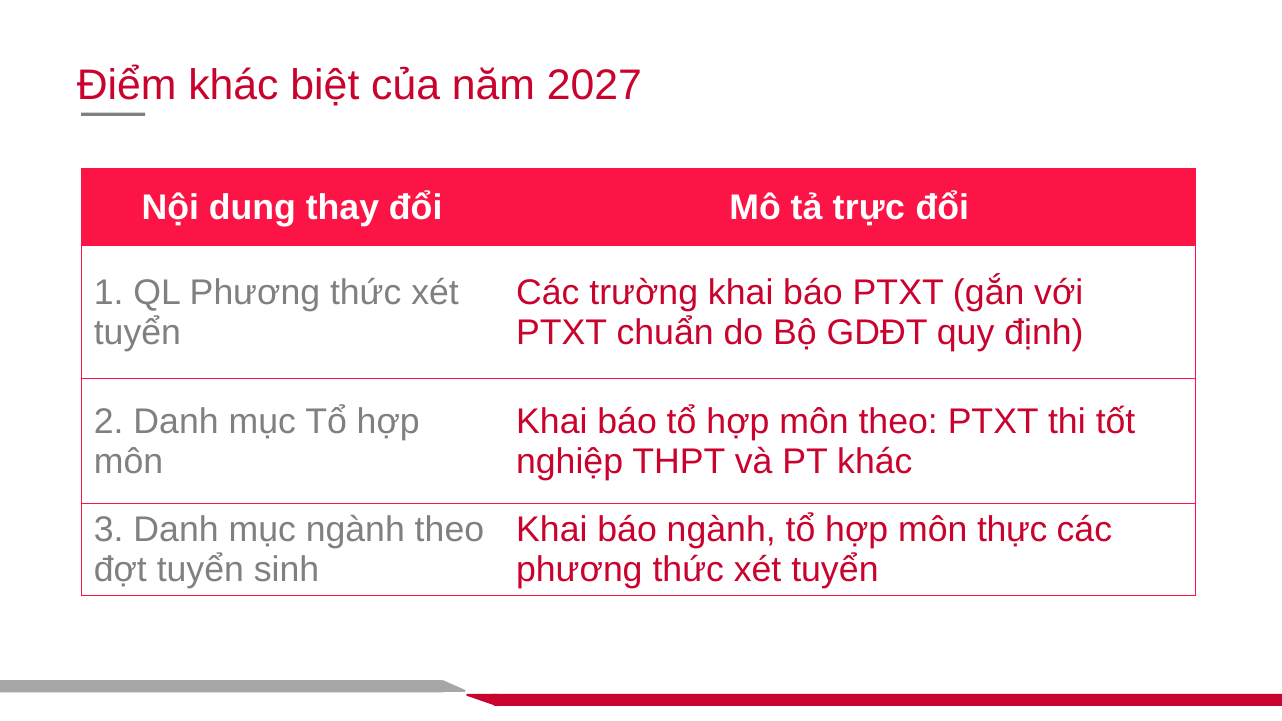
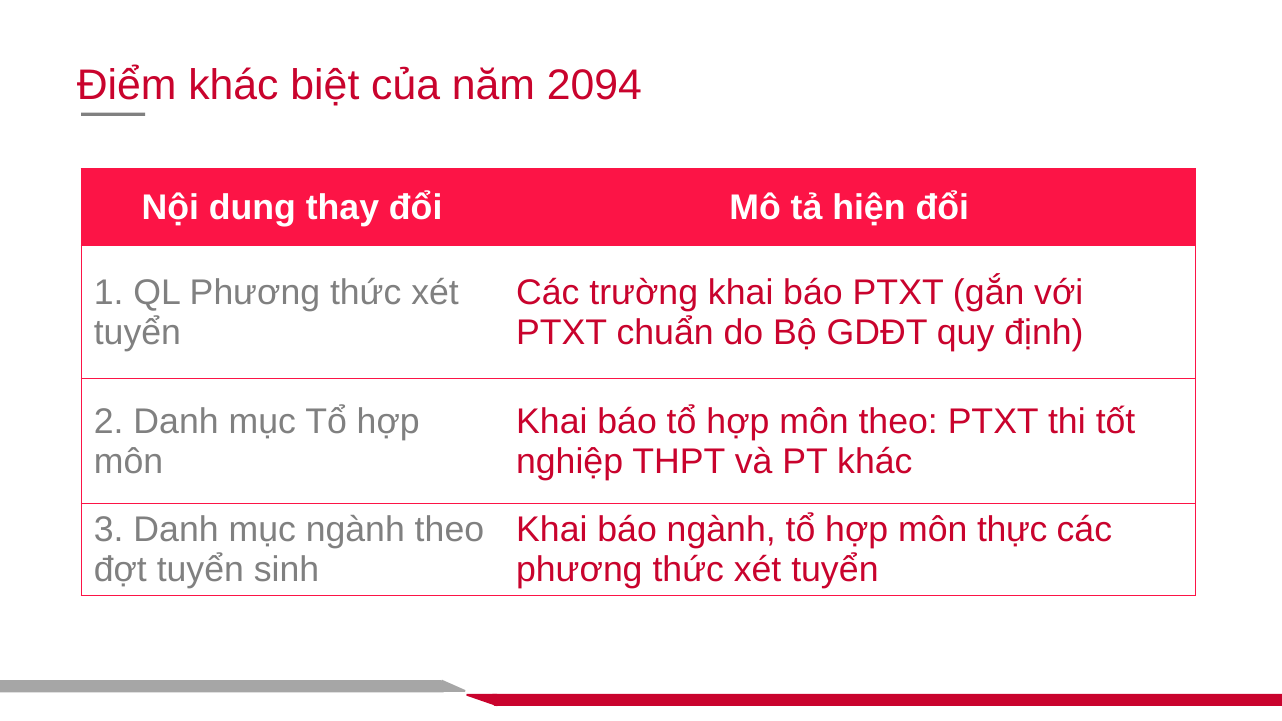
2027: 2027 -> 2094 (594, 85)
trực: trực -> hiện (869, 208)
